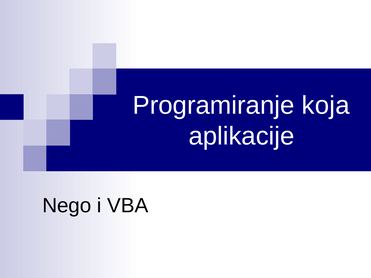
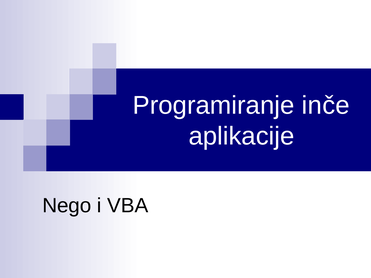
koja: koja -> inče (326, 105)
